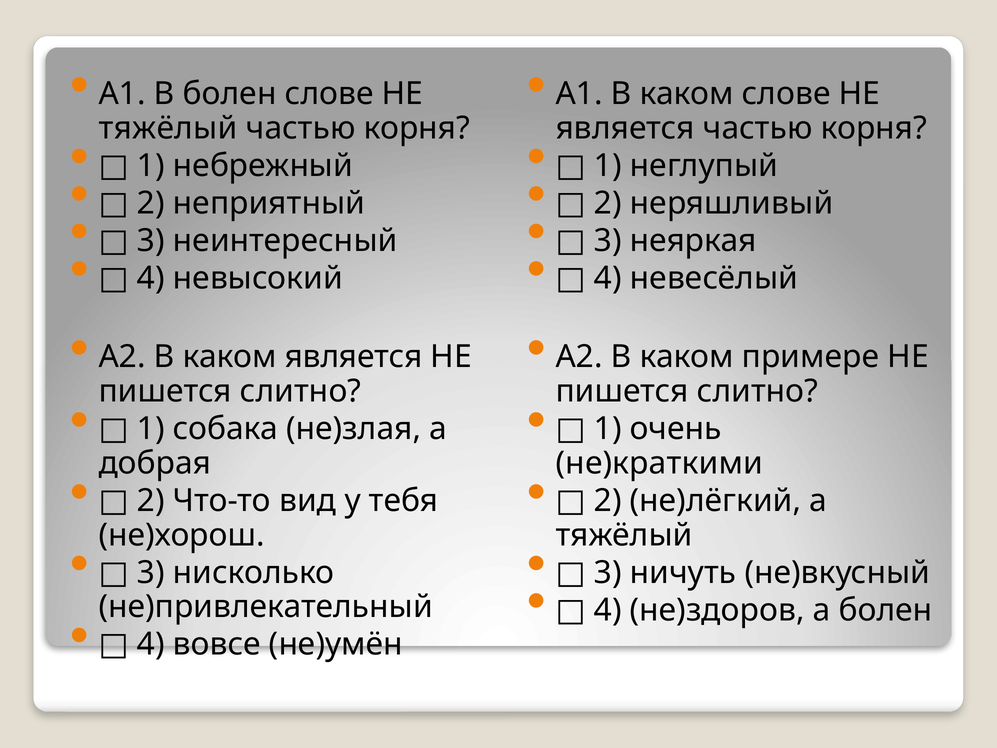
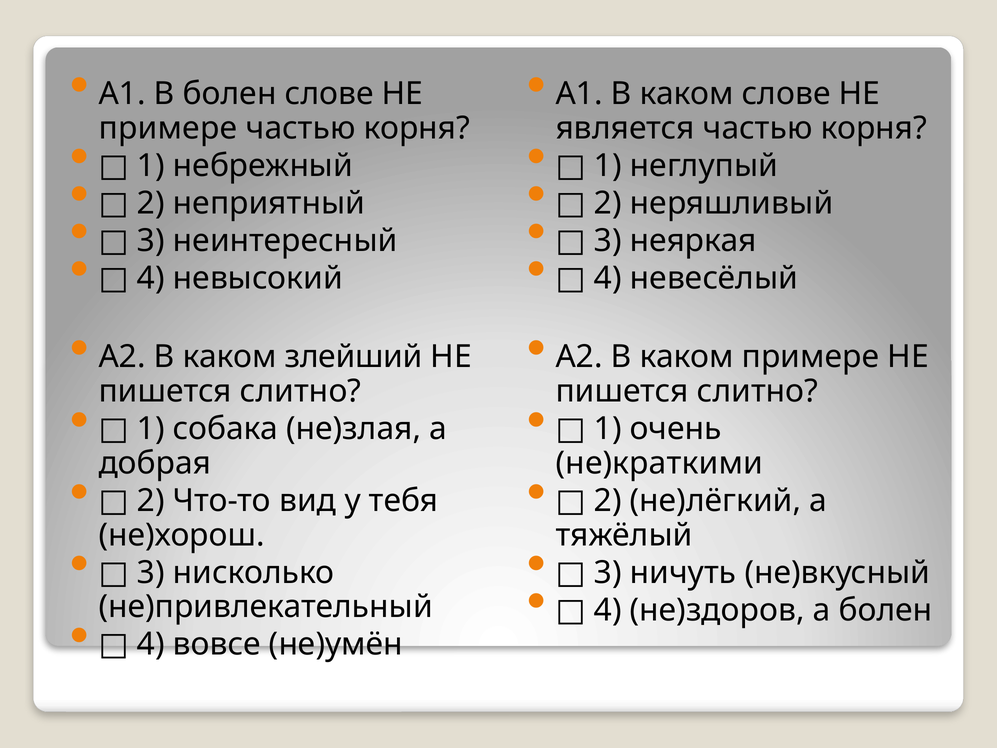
тяжёлый: тяжёлый -> примере (168, 128)
каком является: является -> злейший (354, 357)
